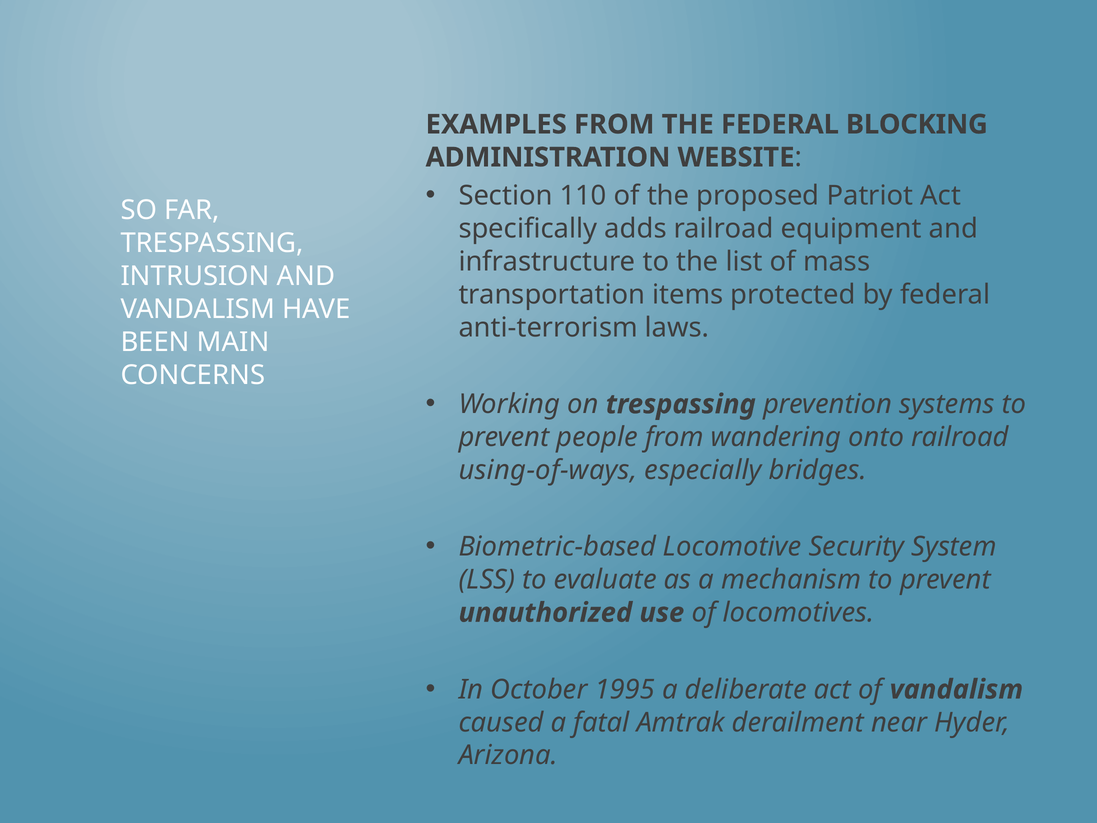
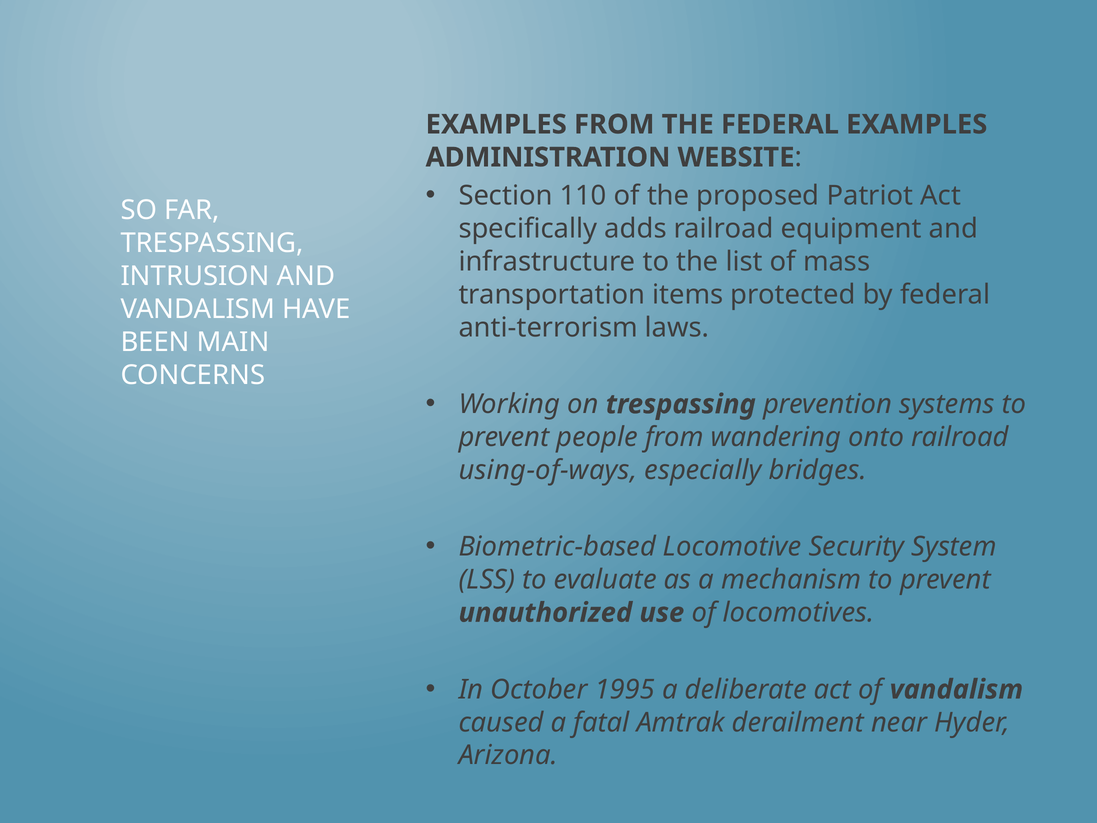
FEDERAL BLOCKING: BLOCKING -> EXAMPLES (917, 124)
